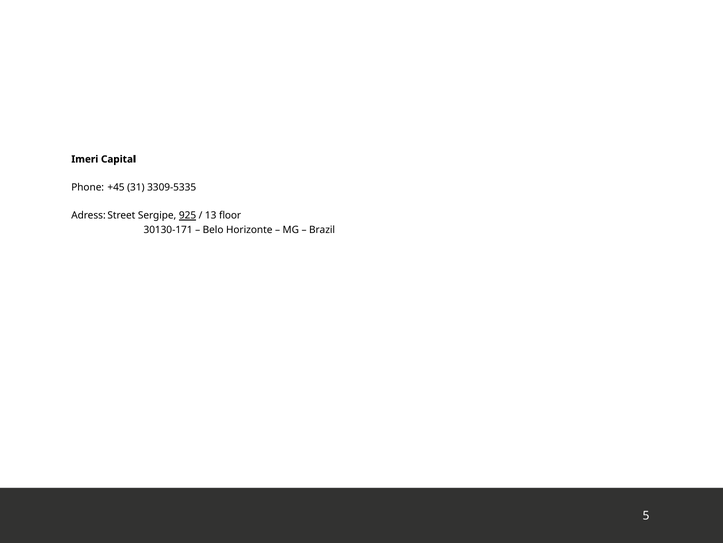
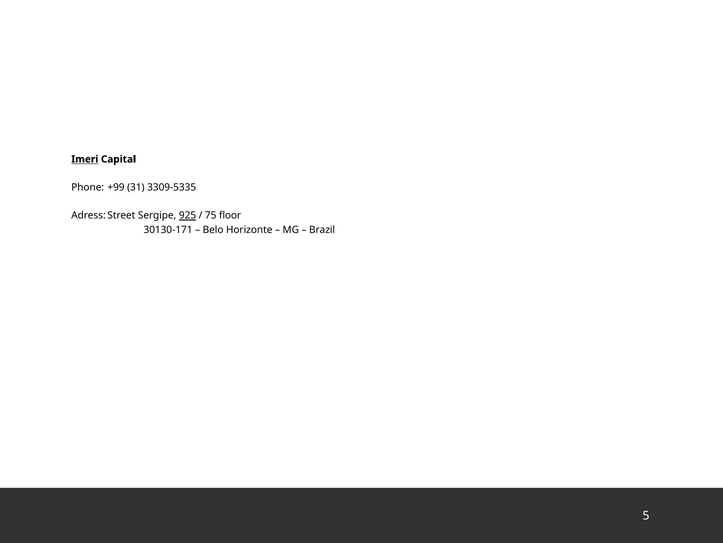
Imeri underline: none -> present (85, 159)
+45: +45 -> +99 (116, 187)
13: 13 -> 75 (211, 215)
